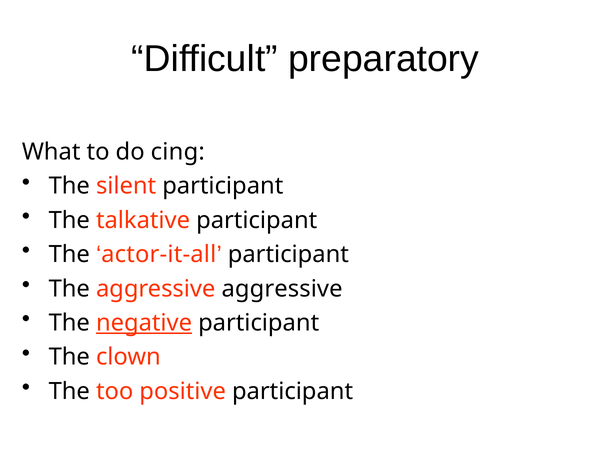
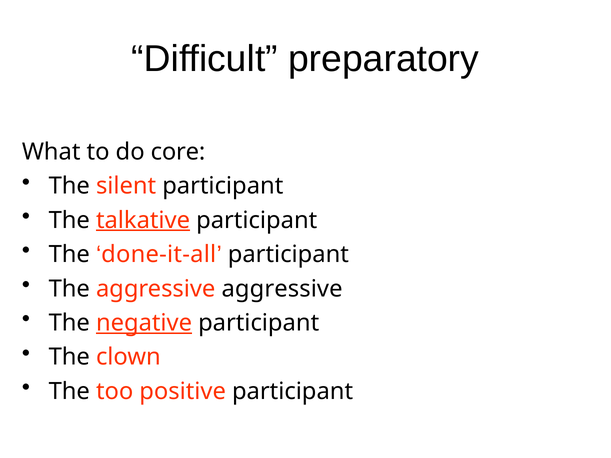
cing: cing -> core (178, 152)
talkative underline: none -> present (143, 220)
actor-it-all: actor-it-all -> done-it-all (159, 255)
